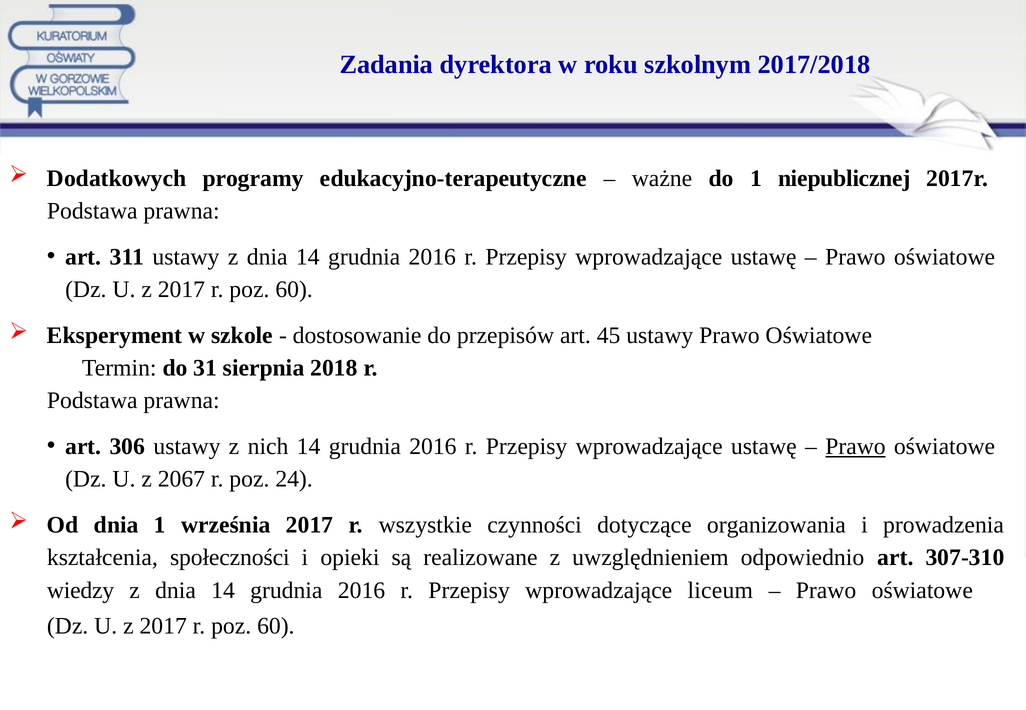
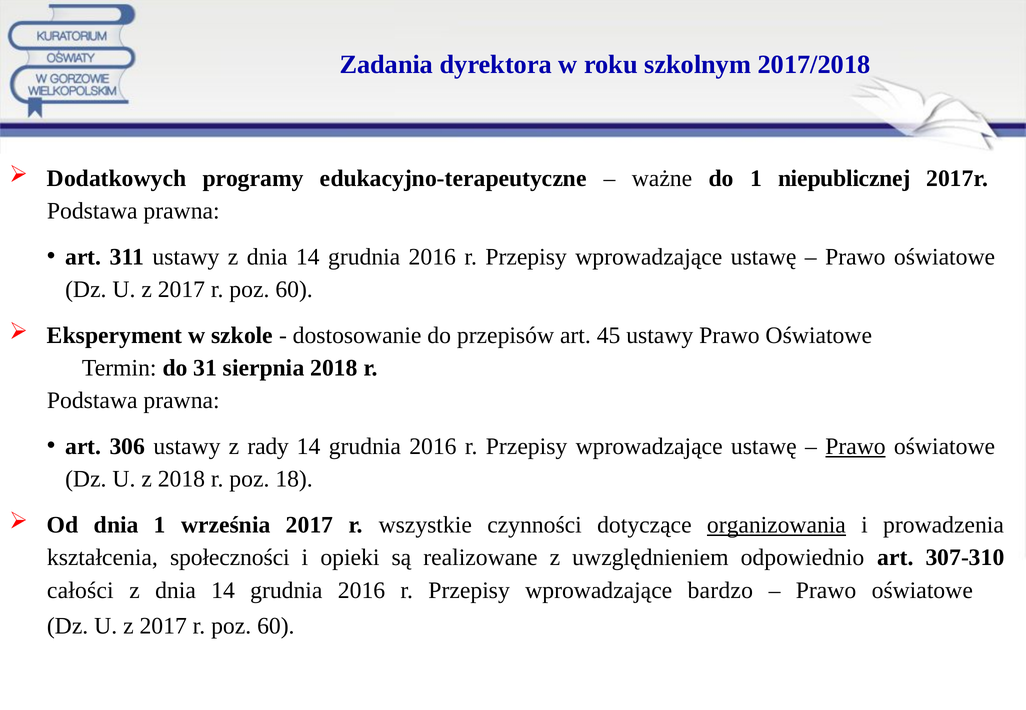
nich: nich -> rady (268, 447)
z 2067: 2067 -> 2018 (181, 479)
24: 24 -> 18 (294, 479)
organizowania underline: none -> present (776, 525)
wiedzy: wiedzy -> całości (80, 590)
liceum: liceum -> bardzo (720, 590)
